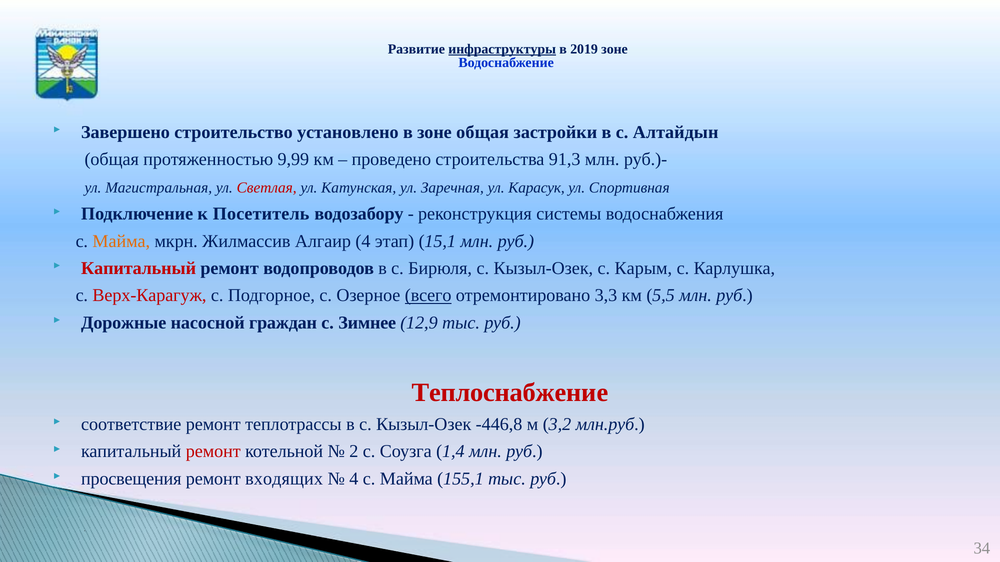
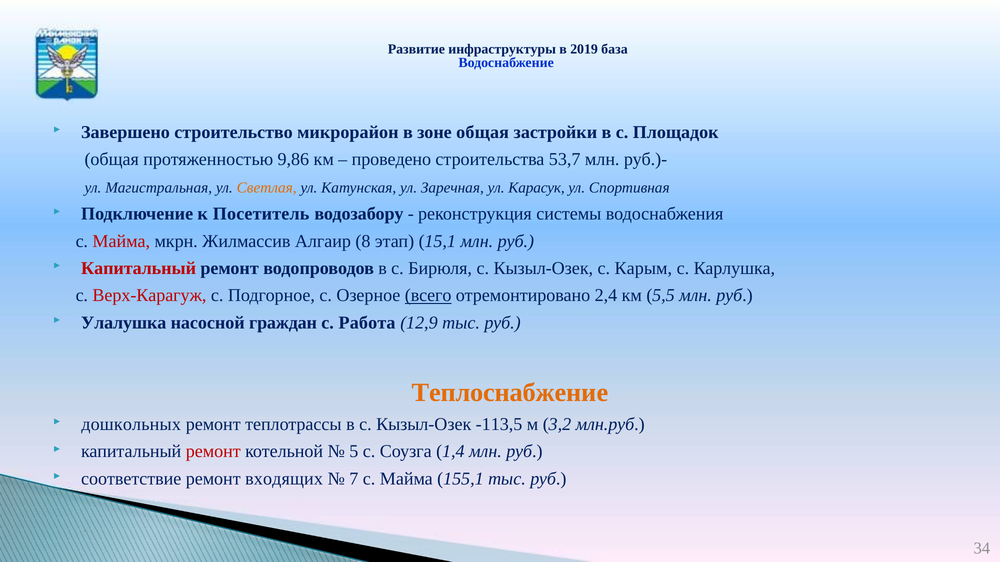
инфраструктуры underline: present -> none (502, 49)
2019 зоне: зоне -> база (614, 49)
установлено: установлено -> микрорайон (348, 132)
Алтайдын: Алтайдын -> Площадок (676, 132)
9,99: 9,99 -> 9,86 (293, 160)
91,3: 91,3 -> 53,7 (565, 160)
Светлая colour: red -> orange (267, 188)
Майма colour: orange -> red (121, 241)
Алгаир 4: 4 -> 8 (363, 241)
3,3: 3,3 -> 2,4 (606, 296)
Дорожные: Дорожные -> Улалушка (124, 323)
Зимнее: Зимнее -> Работа (367, 323)
Теплоснабжение colour: red -> orange (510, 393)
соответствие: соответствие -> дошкольных (131, 425)
-446,8: -446,8 -> -113,5 (499, 425)
2: 2 -> 5 (354, 452)
просвещения: просвещения -> соответствие (131, 479)
4: 4 -> 7 (354, 479)
